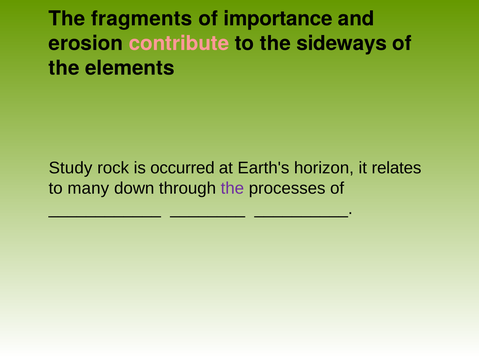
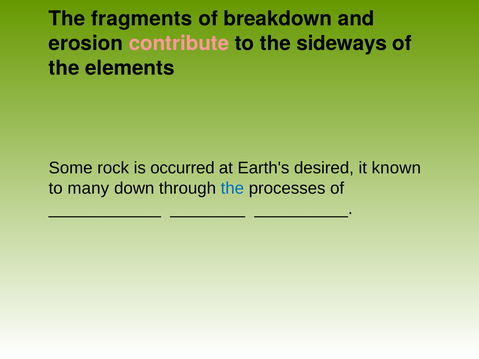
importance: importance -> breakdown (278, 19)
Study: Study -> Some (71, 168)
horizon: horizon -> desired (324, 168)
relates: relates -> known (396, 168)
the colour: purple -> blue (232, 188)
